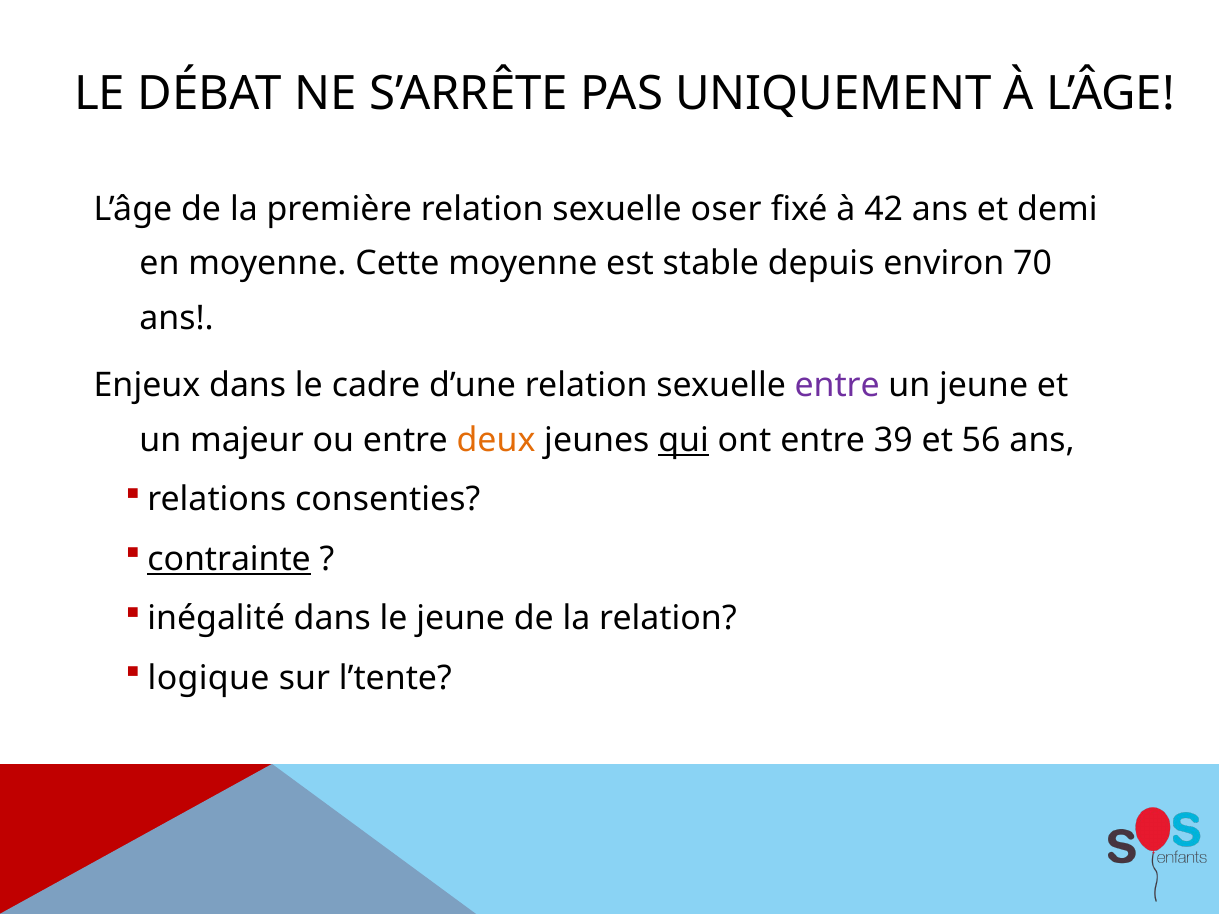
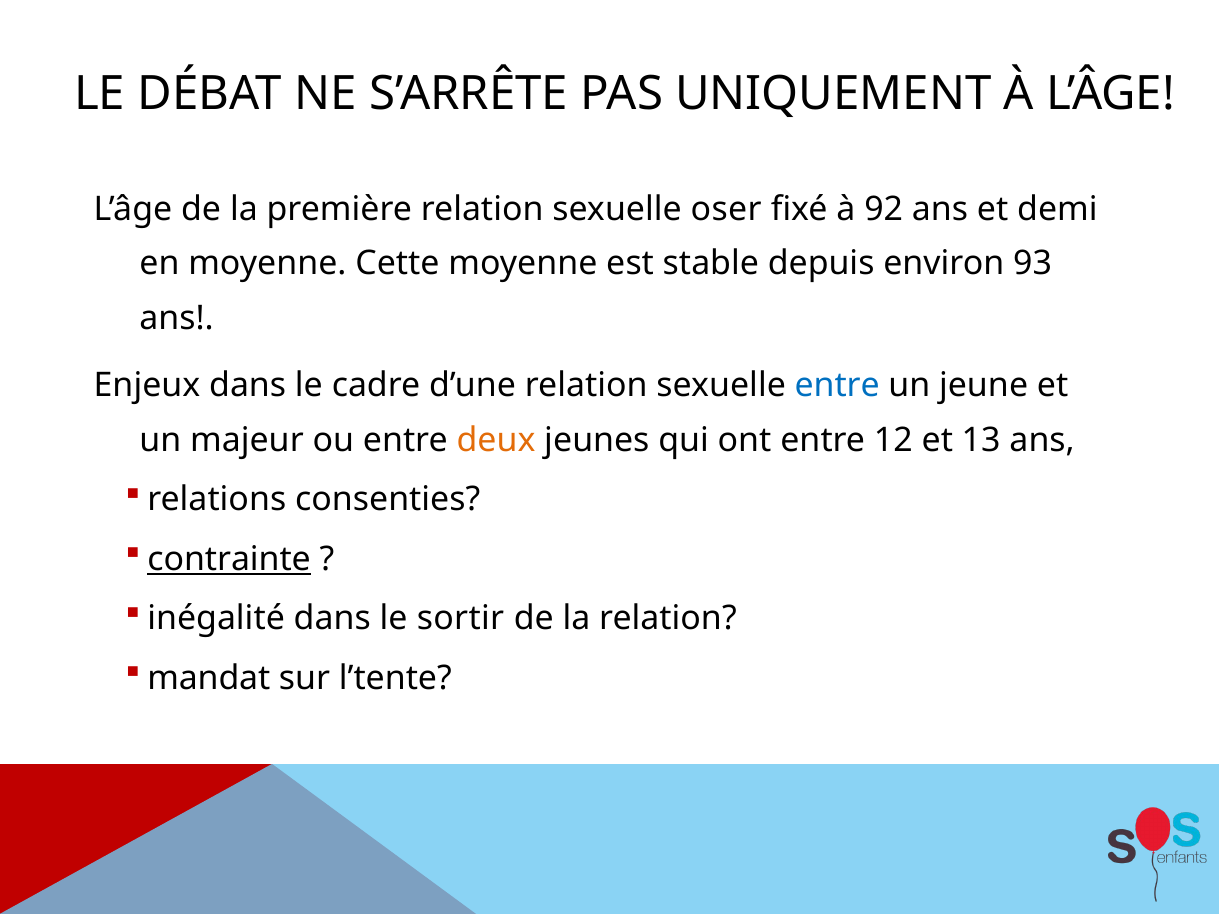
42: 42 -> 92 (884, 209)
70: 70 -> 93 (1033, 264)
entre colour: purple -> blue (837, 386)
qui underline: present -> none (684, 440)
39: 39 -> 12 (893, 440)
56: 56 -> 13 (981, 440)
le jeune: jeune -> sortir (460, 619)
logique: logique -> mandat (209, 678)
